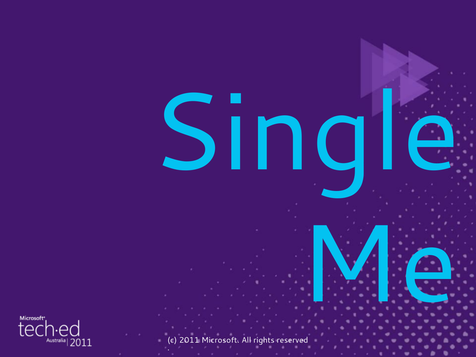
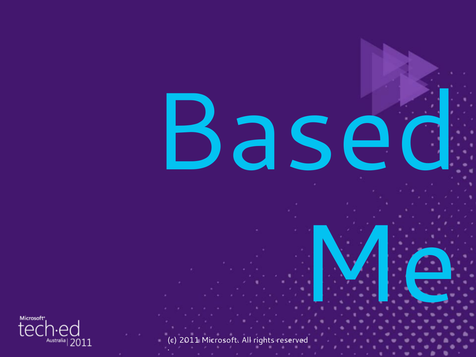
Single: Single -> Based (305, 133)
